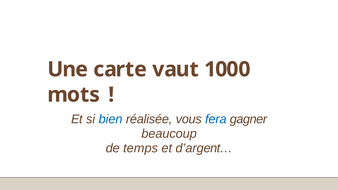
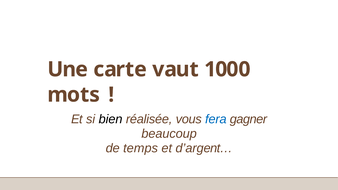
bien colour: blue -> black (111, 119)
